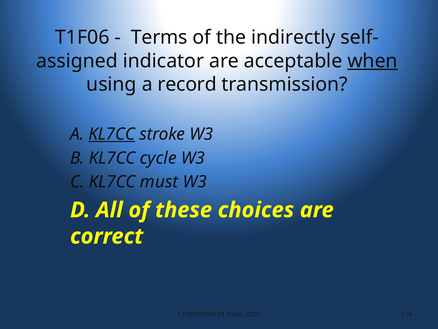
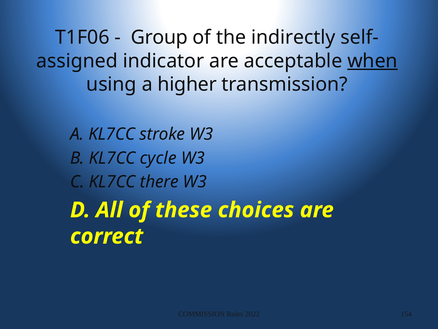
Terms: Terms -> Group (159, 37)
record: record -> higher (187, 84)
KL7CC underline: present -> none (112, 134)
must: must -> there (159, 182)
